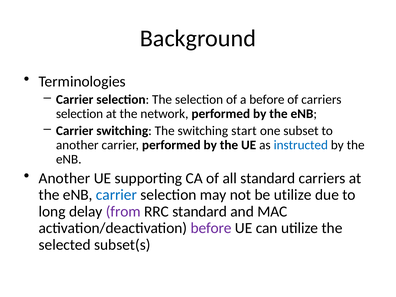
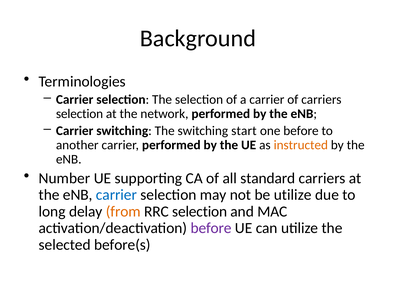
a before: before -> carrier (267, 100)
one subset: subset -> before (301, 131)
instructed colour: blue -> orange (301, 145)
Another: Another -> Number (64, 178)
from colour: purple -> orange (123, 211)
RRC standard: standard -> selection (200, 211)
subset(s: subset(s -> before(s (122, 245)
